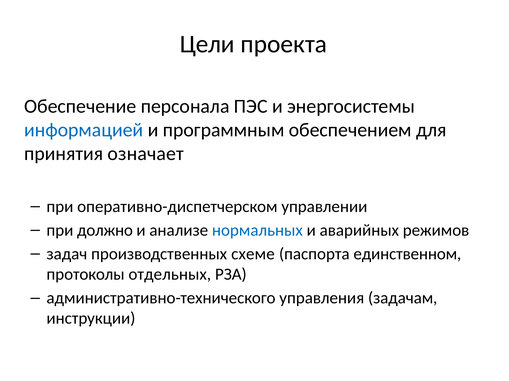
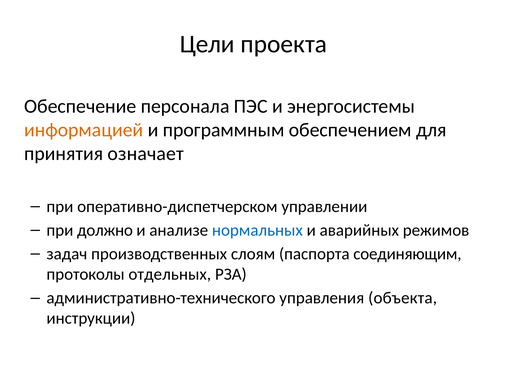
информацией colour: blue -> orange (84, 130)
схеме: схеме -> слоям (253, 255)
единственном: единственном -> соединяющим (407, 255)
задачам: задачам -> объекта (403, 299)
